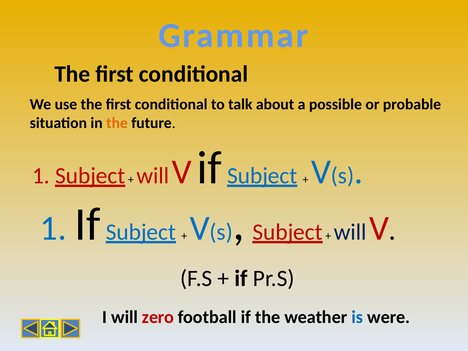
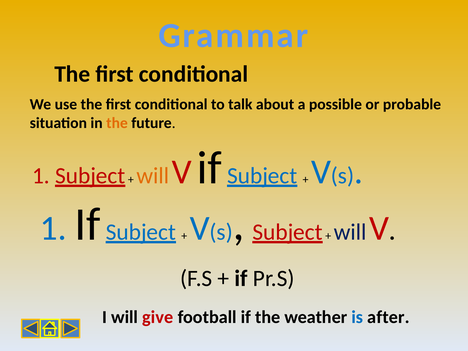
will colour: red -> orange (153, 176)
zero: zero -> give (158, 317)
were: were -> after (389, 317)
